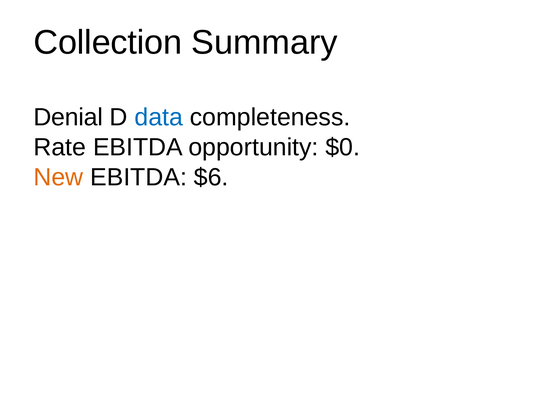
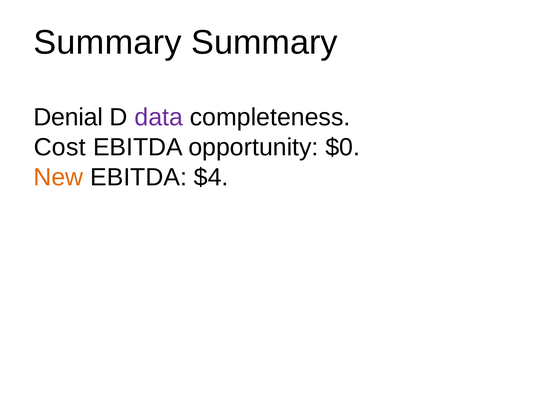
Collection: Collection -> Summary (108, 43)
data colour: blue -> purple (159, 117)
Rate: Rate -> Cost (60, 147)
$6: $6 -> $4 (211, 177)
